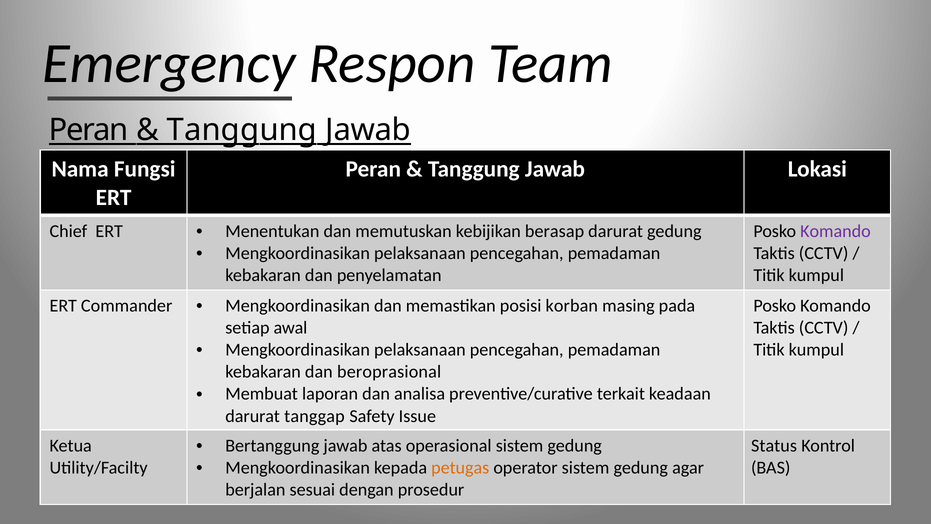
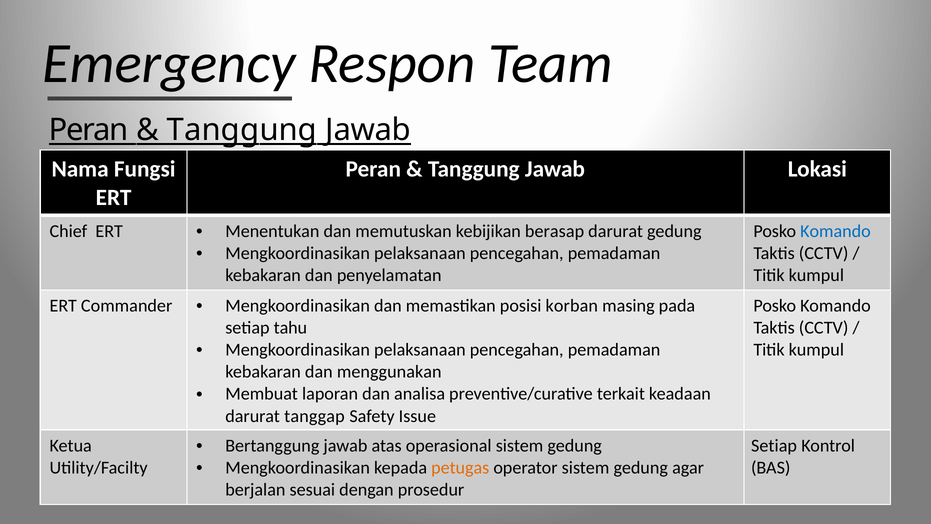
Komando colour: purple -> blue (835, 231)
awal: awal -> tahu (290, 328)
beroprasional: beroprasional -> menggunakan (389, 372)
Status: Status -> Setiap (774, 445)
